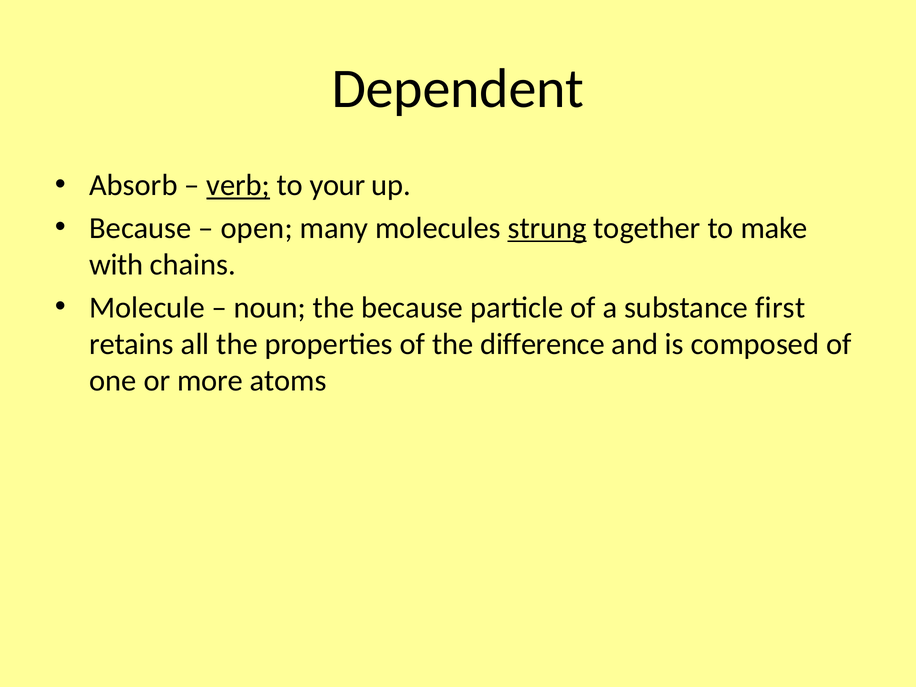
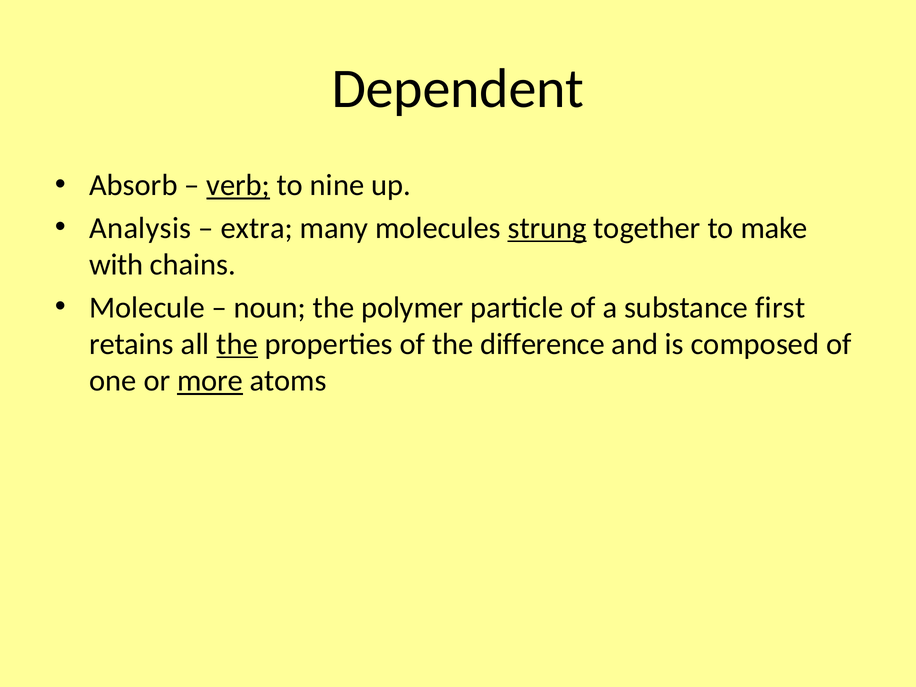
your: your -> nine (337, 185)
Because: Because -> Analysis (140, 228)
open: open -> extra (257, 228)
the because: because -> polymer (412, 307)
the underline: none -> present (237, 344)
more underline: none -> present (210, 381)
